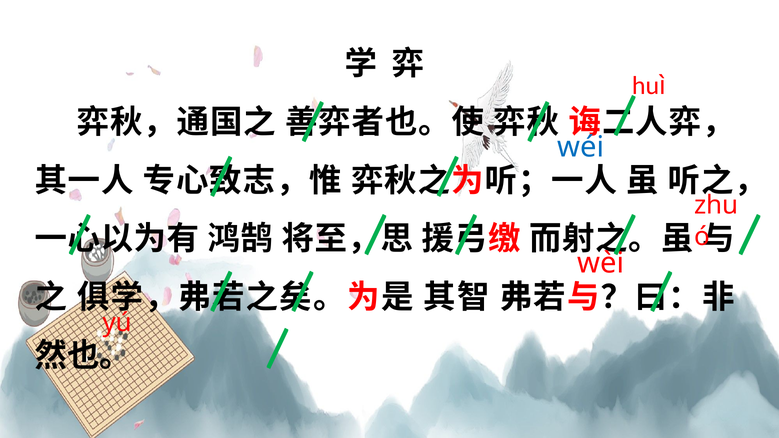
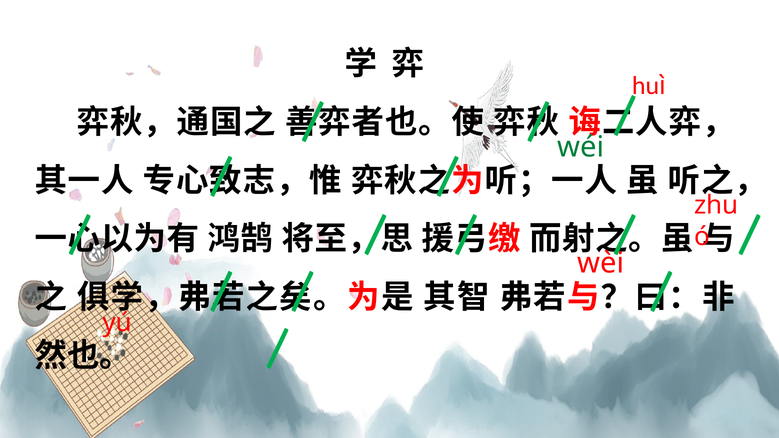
wéi colour: blue -> green (581, 147)
